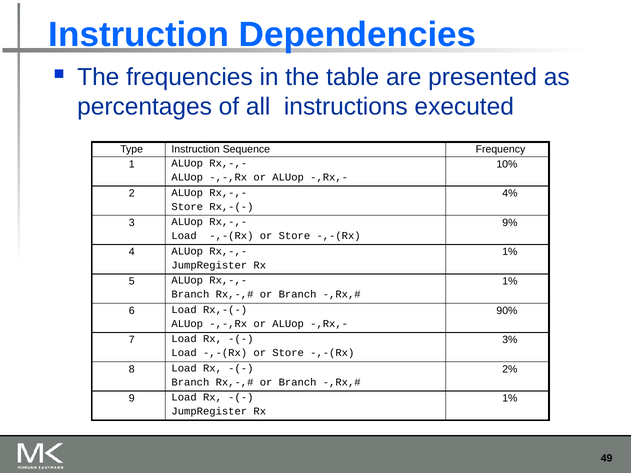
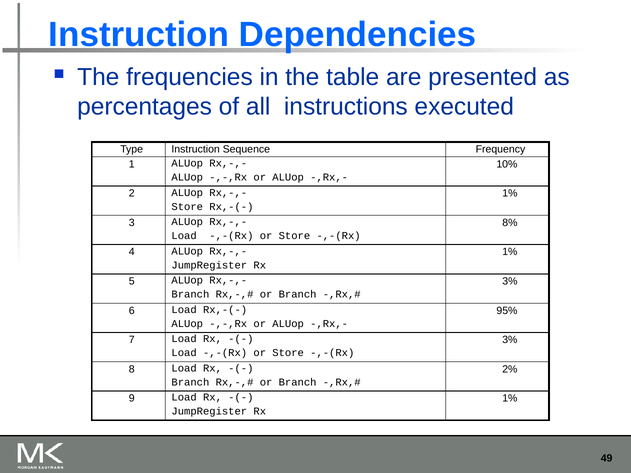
4%: 4% -> 1% (510, 194)
9%: 9% -> 8% (510, 223)
1%: 1% -> 3% (510, 281)
90%: 90% -> 95% (507, 311)
